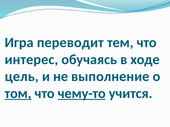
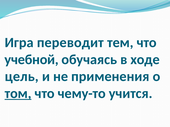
интерес: интерес -> учебной (32, 60)
выполнение: выполнение -> применения (110, 77)
чему-то underline: present -> none (82, 94)
